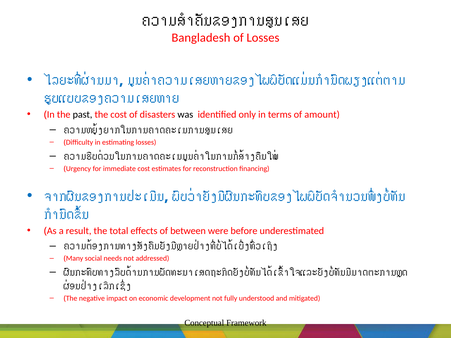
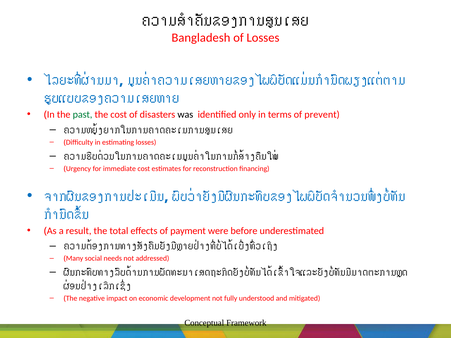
past colour: black -> green (83, 115)
amount: amount -> prevent (322, 115)
between: between -> payment (188, 231)
